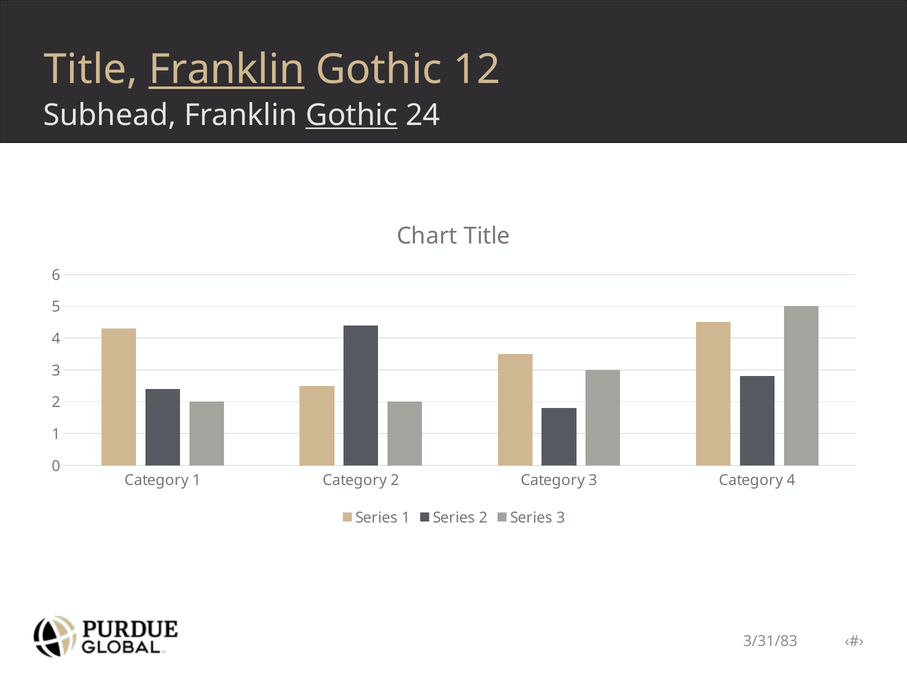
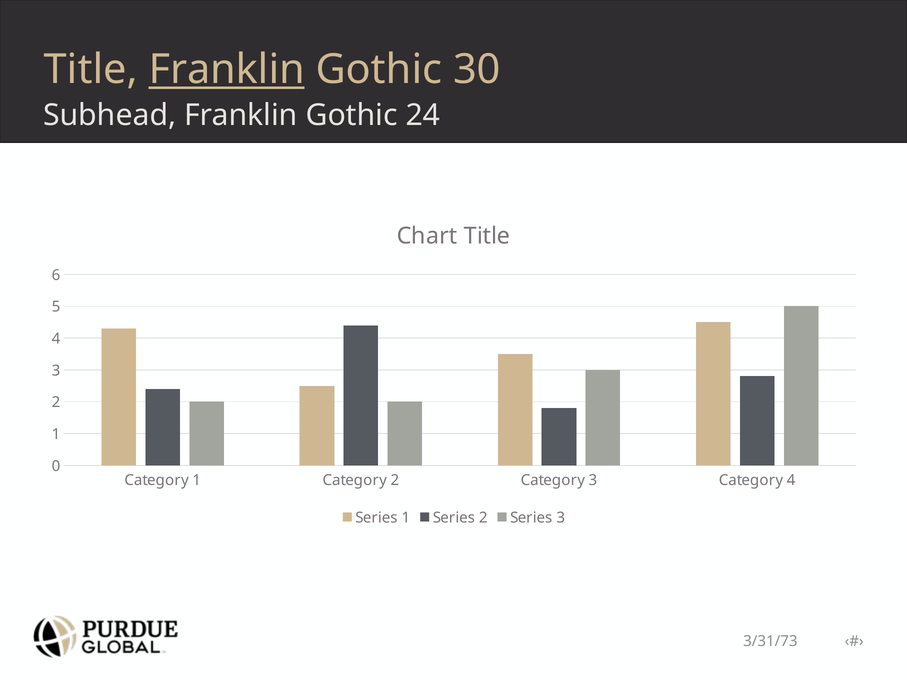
12: 12 -> 30 (477, 70)
Gothic underline: present -> none (352, 115)
3/31/83: 3/31/83 -> 3/31/73 (770, 641)
